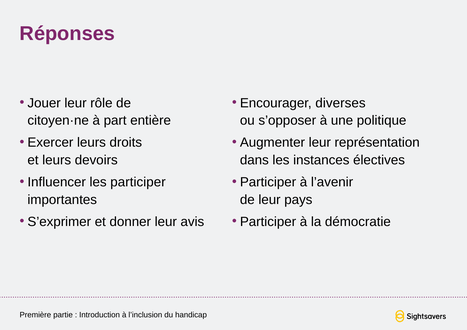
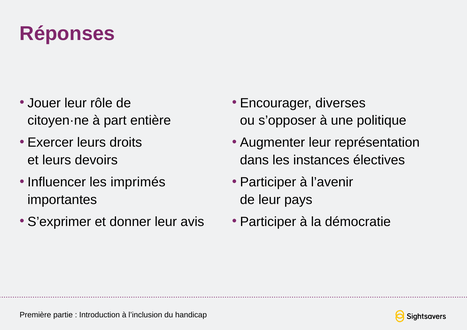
les participer: participer -> imprimés (138, 182)
